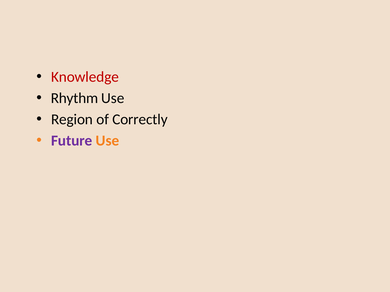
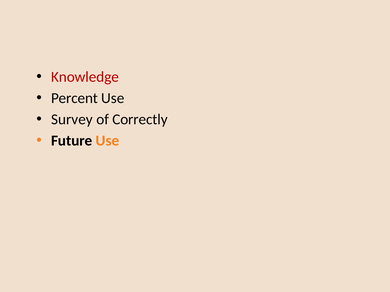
Rhythm: Rhythm -> Percent (74, 98)
Region: Region -> Survey (72, 120)
Future colour: purple -> black (72, 141)
